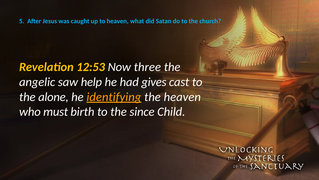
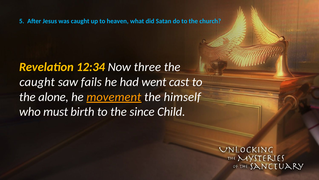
12:53: 12:53 -> 12:34 (91, 67)
angelic: angelic -> caught (37, 82)
help: help -> fails (91, 82)
gives: gives -> went (154, 82)
identifying: identifying -> movement (114, 97)
the heaven: heaven -> himself (182, 97)
